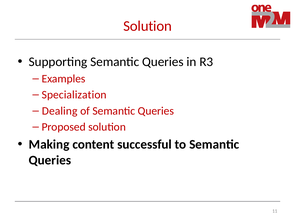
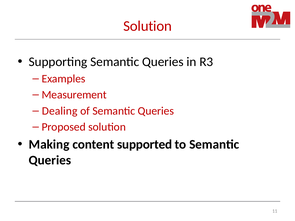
Specialization: Specialization -> Measurement (74, 95)
successful: successful -> supported (145, 145)
